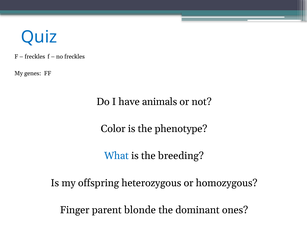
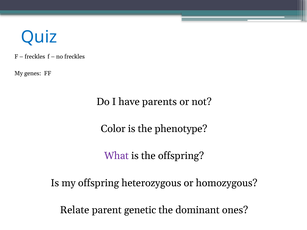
animals: animals -> parents (159, 102)
What colour: blue -> purple (116, 156)
the breeding: breeding -> offspring (181, 156)
Finger: Finger -> Relate (75, 210)
blonde: blonde -> genetic (140, 210)
